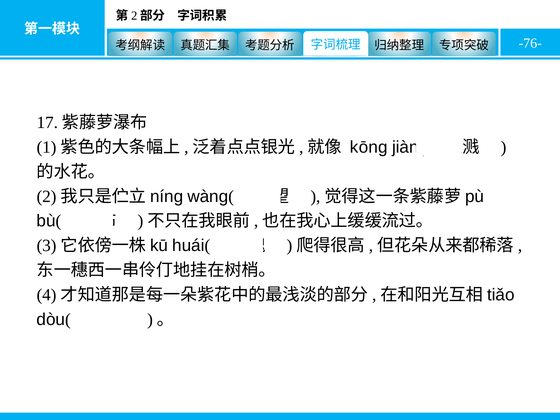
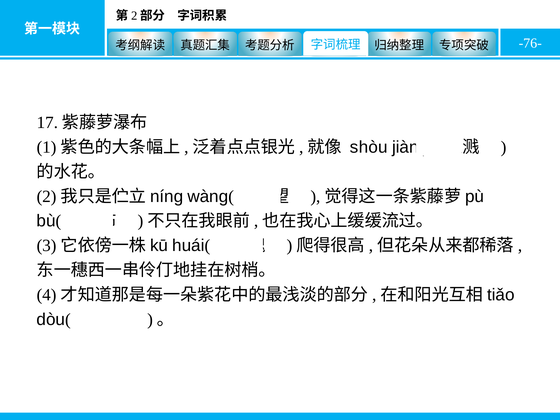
kōng: kōng -> shòu (369, 147)
